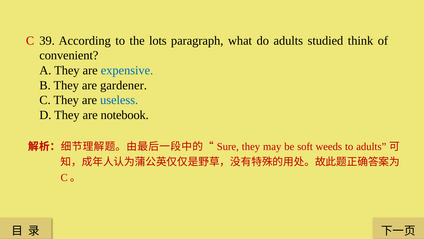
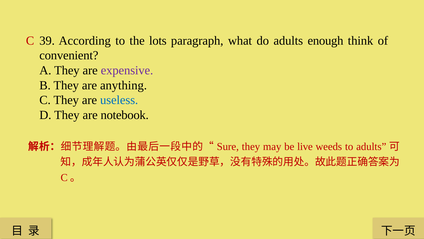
studied: studied -> enough (325, 41)
expensive colour: blue -> purple (127, 70)
gardener: gardener -> anything (124, 85)
soft: soft -> live (305, 146)
